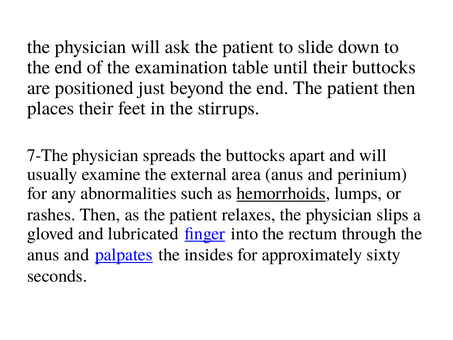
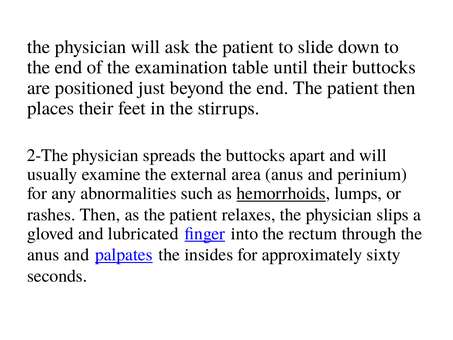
7-The: 7-The -> 2-The (48, 155)
